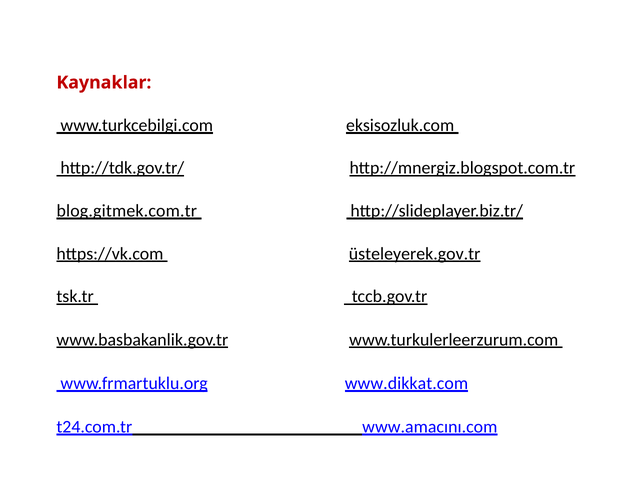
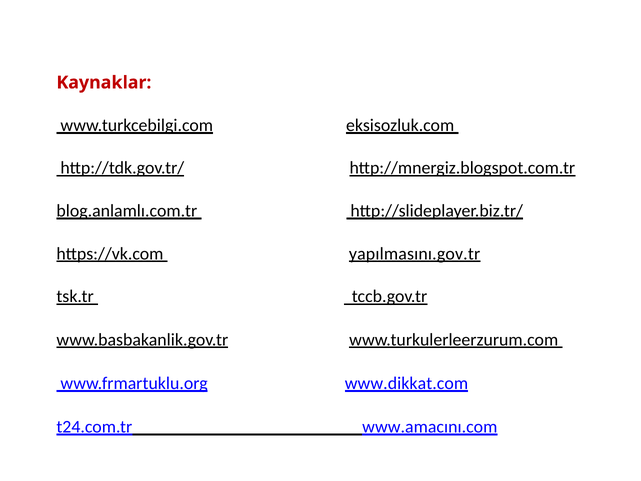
blog.gitmek.com.tr: blog.gitmek.com.tr -> blog.anlamlı.com.tr (127, 211)
üsteleyerek.gov.tr: üsteleyerek.gov.tr -> yapılmasını.gov.tr (415, 254)
